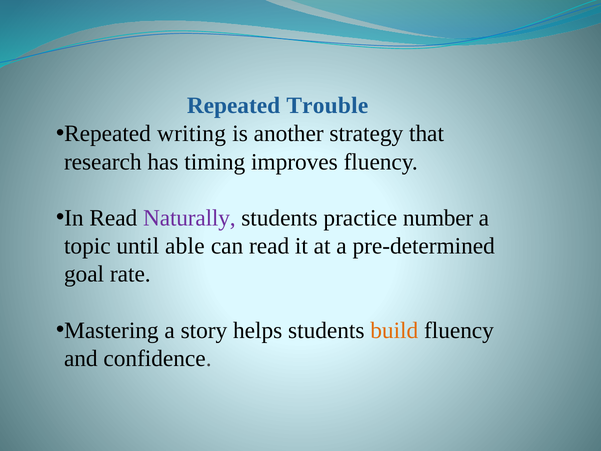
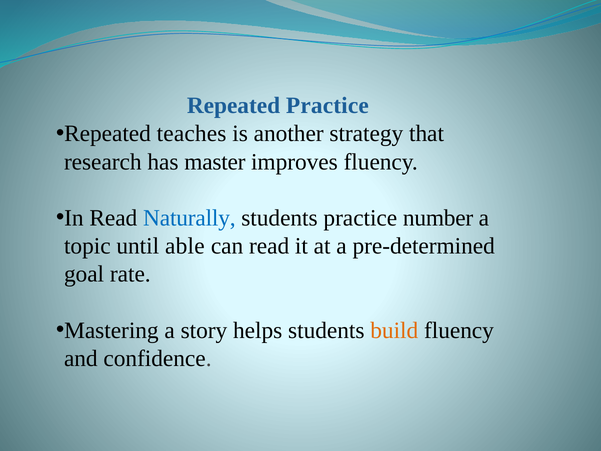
Repeated Trouble: Trouble -> Practice (327, 106)
writing: writing -> teaches (192, 134)
timing: timing -> master (215, 162)
Naturally colour: purple -> blue (189, 218)
